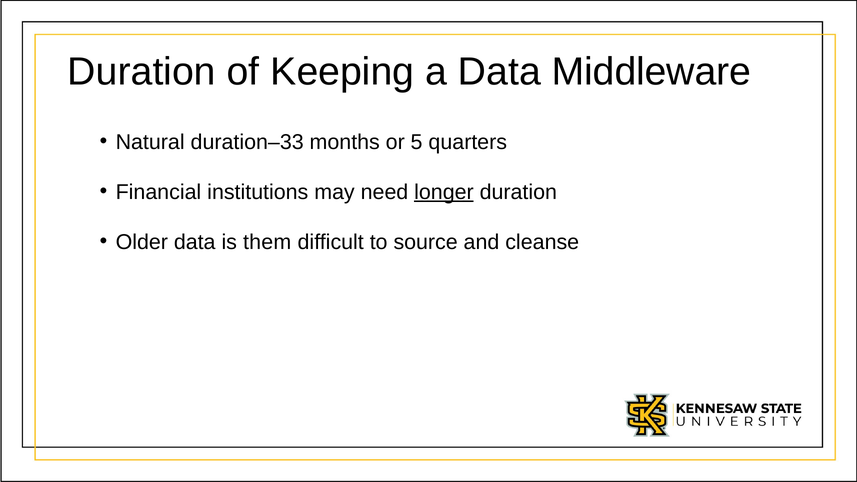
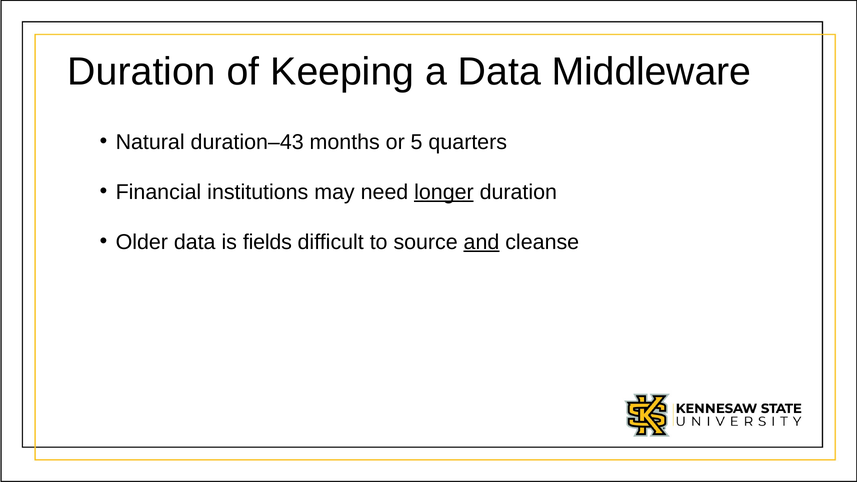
duration–33: duration–33 -> duration–43 (247, 142)
them: them -> fields (267, 242)
and underline: none -> present (481, 242)
